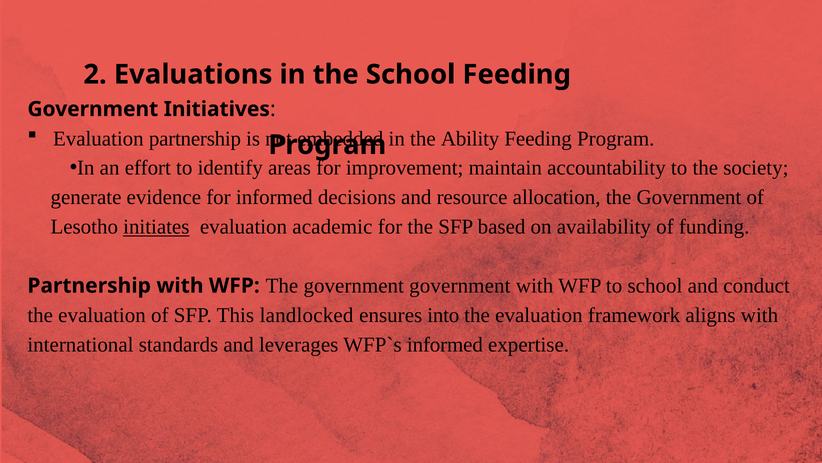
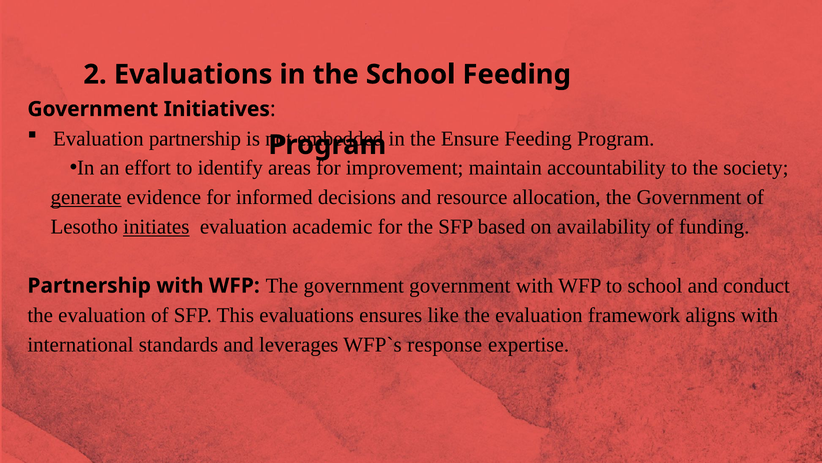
Ability: Ability -> Ensure (470, 138)
generate underline: none -> present (86, 197)
This landlocked: landlocked -> evaluations (307, 315)
into: into -> like (443, 315)
informed: informed -> response (445, 344)
